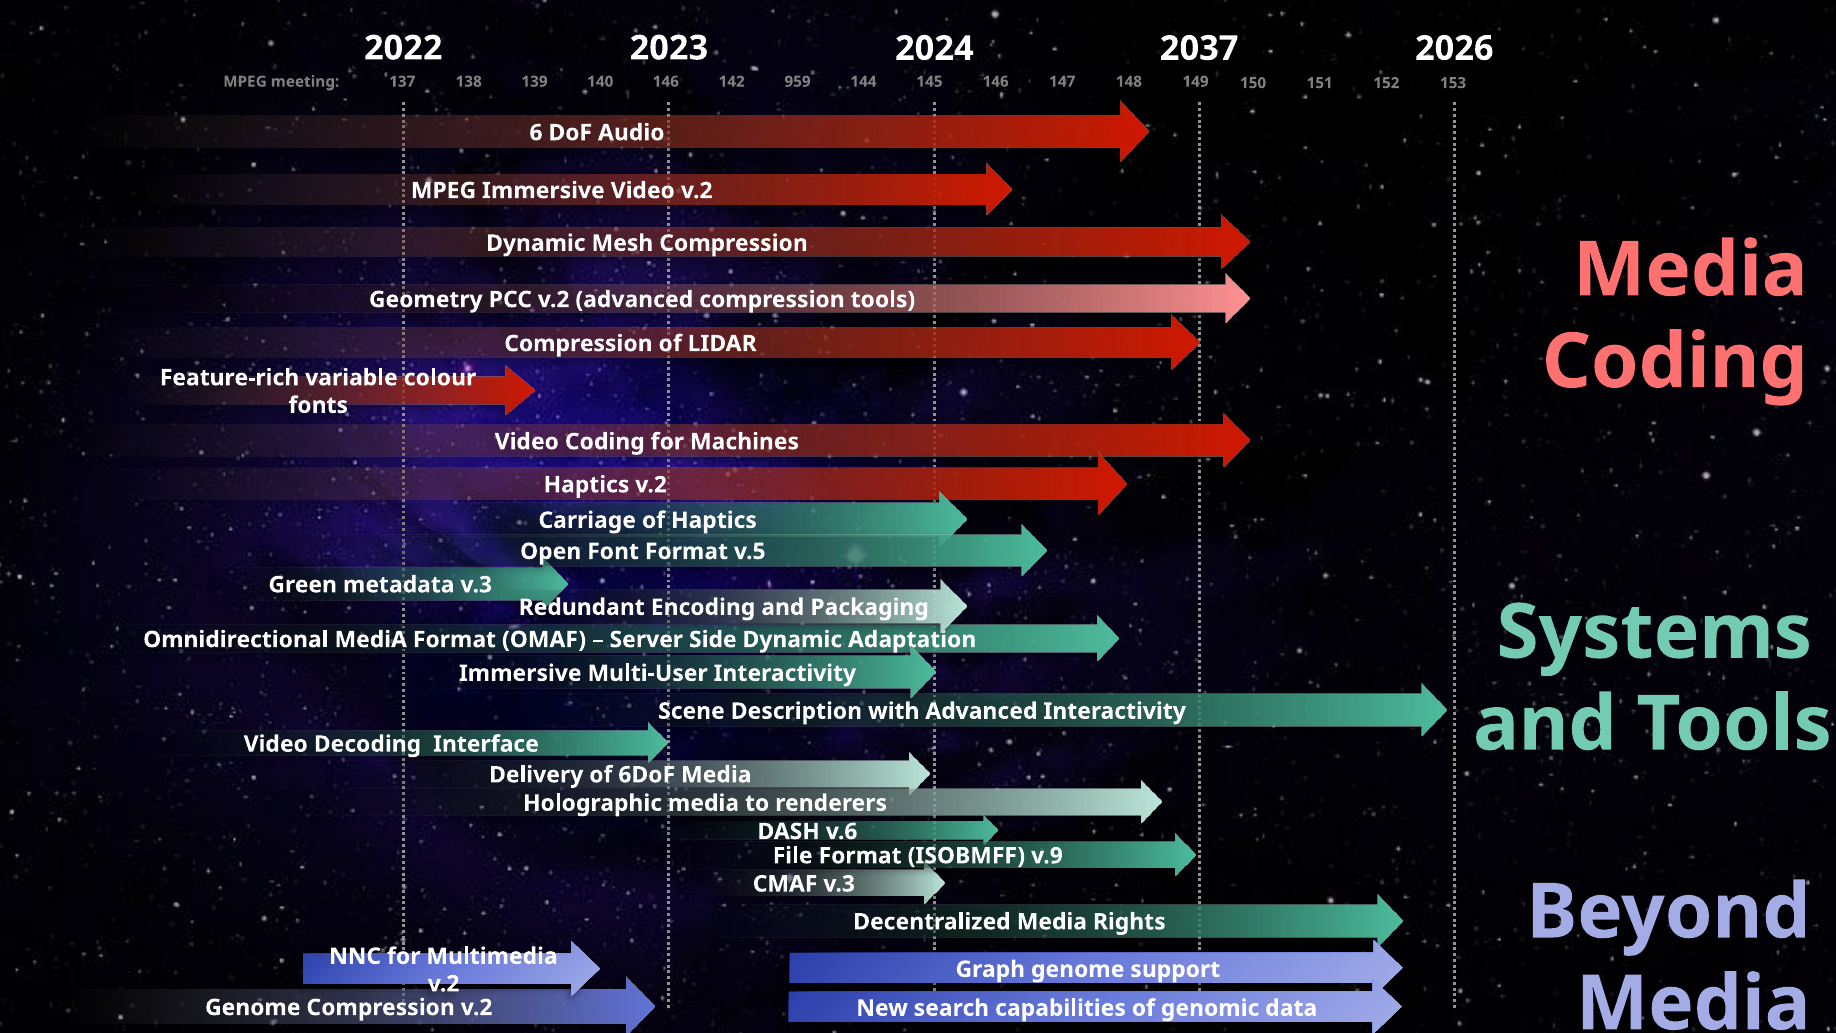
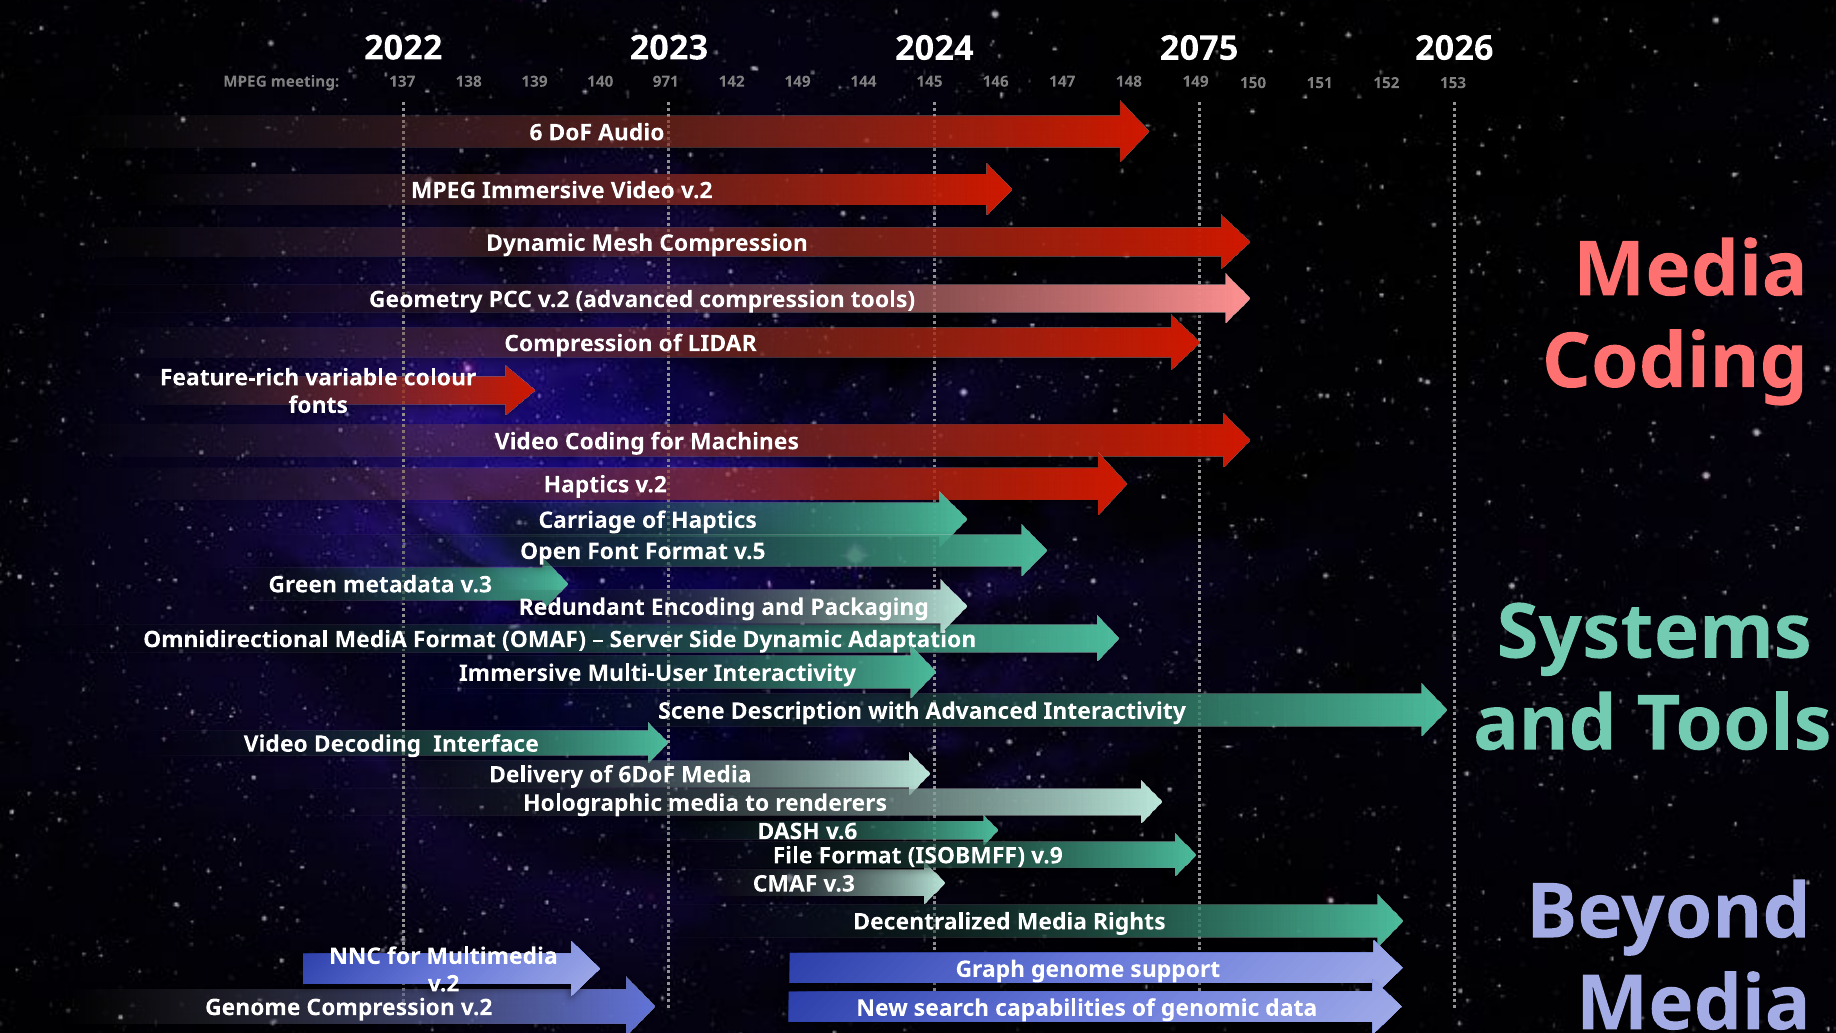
2037: 2037 -> 2075 (1199, 48)
137 146: 146 -> 971 (666, 82)
142 959: 959 -> 149 (798, 82)
